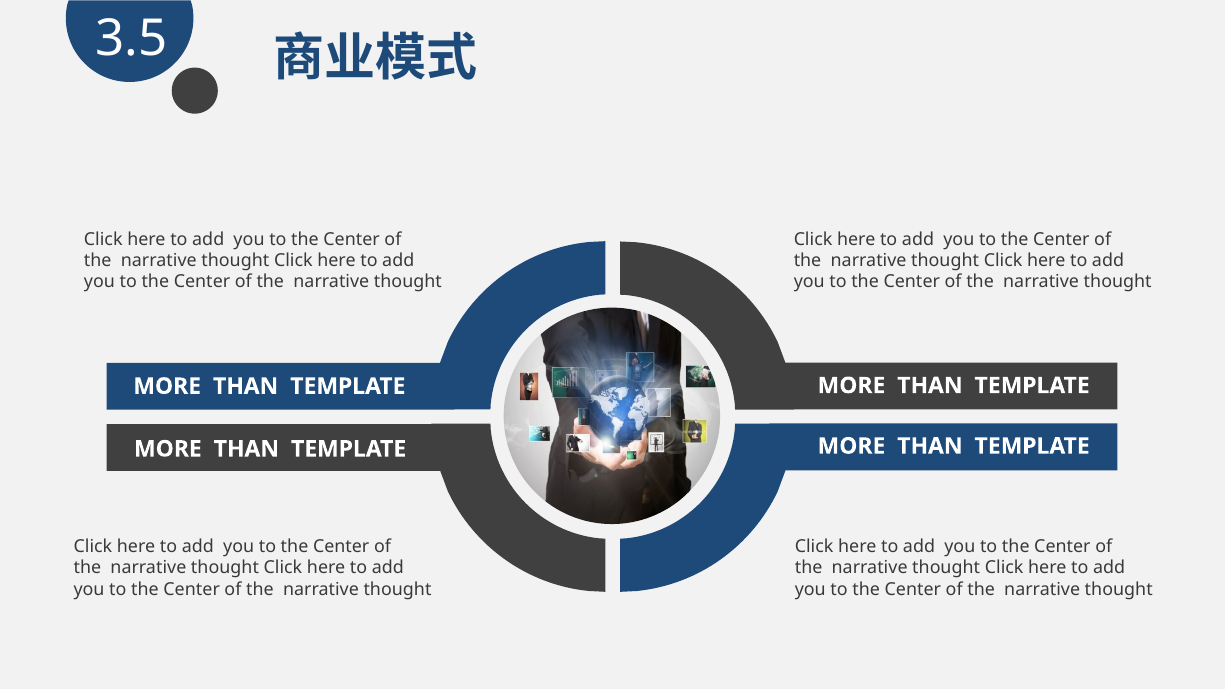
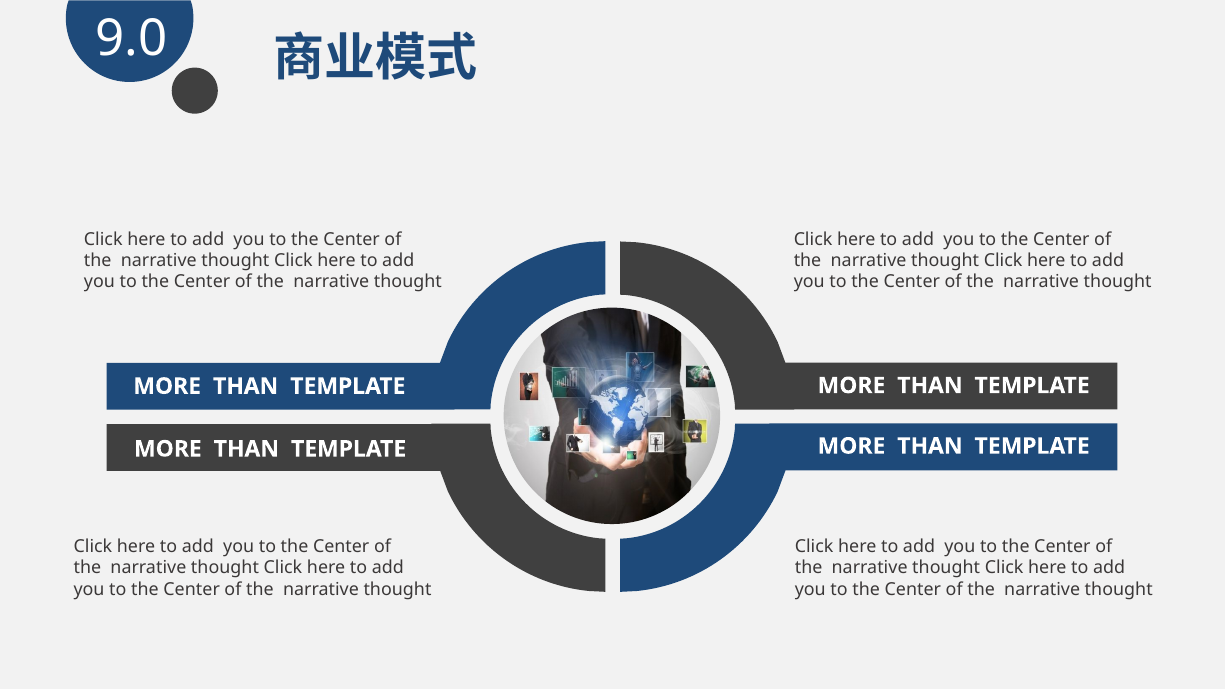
3.5: 3.5 -> 9.0 (131, 38)
